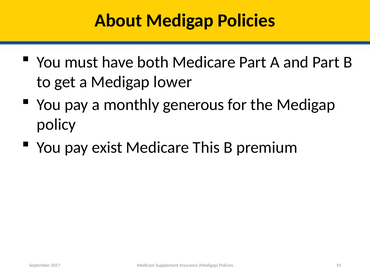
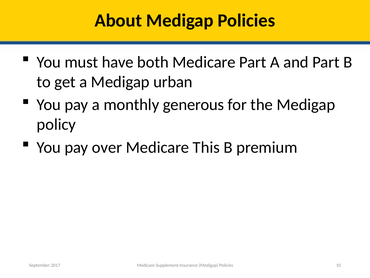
lower: lower -> urban (173, 82)
exist: exist -> over (107, 147)
